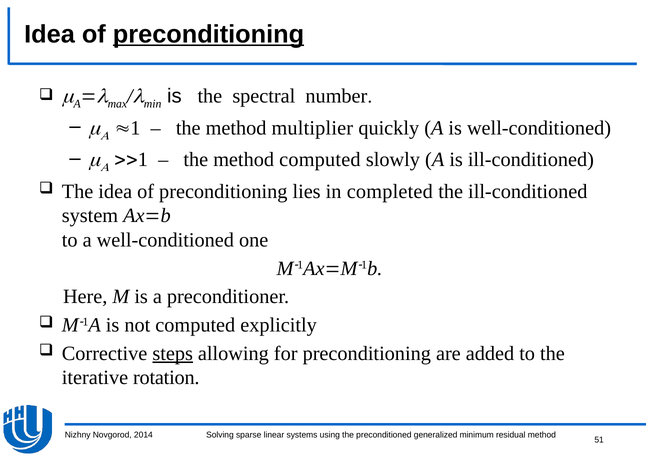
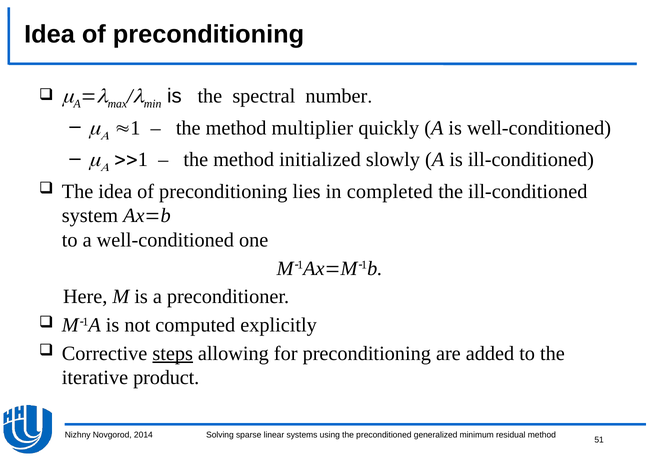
preconditioning underline: present -> none (208, 34)
method computed: computed -> initialized (320, 160)
rotation: rotation -> product (166, 378)
